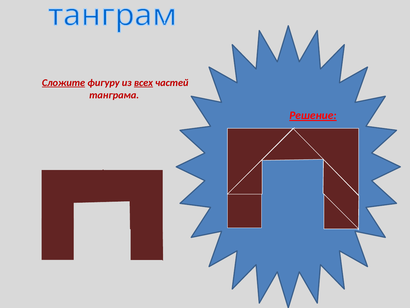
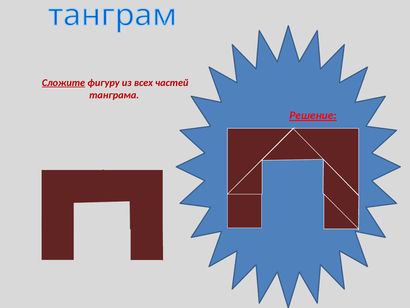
всех underline: present -> none (143, 83)
